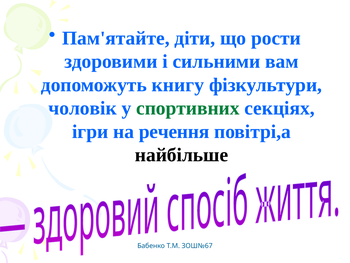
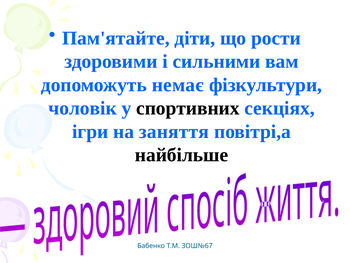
книгу: книгу -> немає (178, 85)
спортивних colour: green -> black (188, 108)
речення: речення -> заняття (174, 131)
